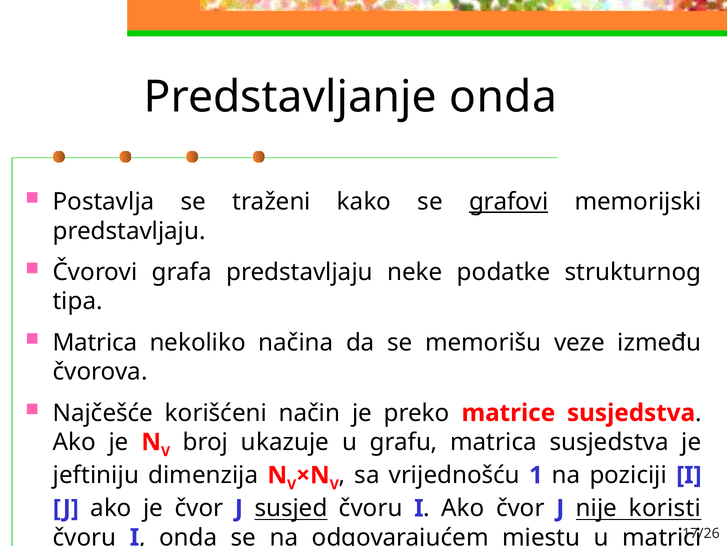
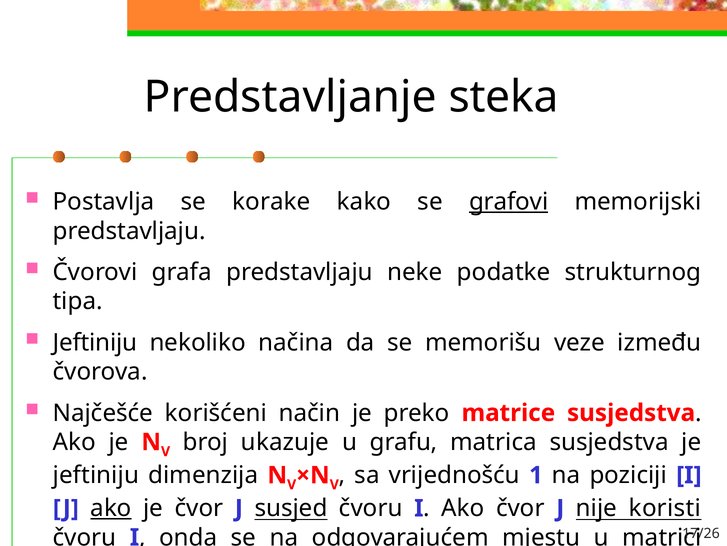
Predstavljanje onda: onda -> steka (504, 97)
traženi: traženi -> korake (271, 202)
Matrica: Matrica -> Jeftiniju (95, 342)
ako underline: none -> present (111, 508)
